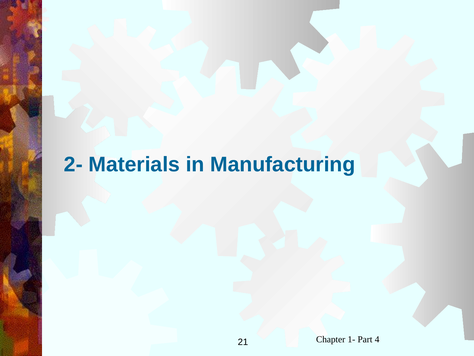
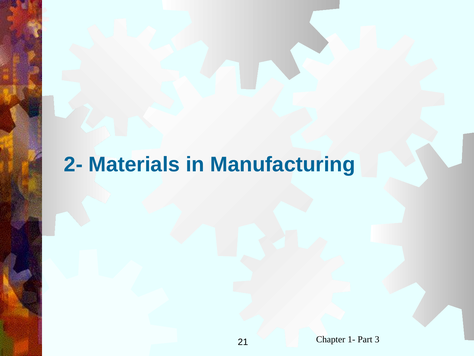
4: 4 -> 3 (377, 339)
